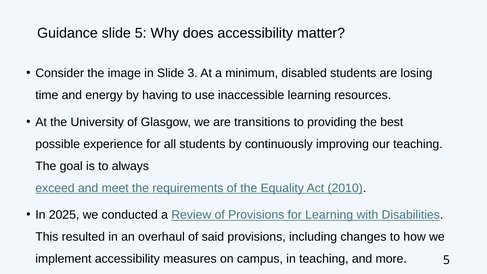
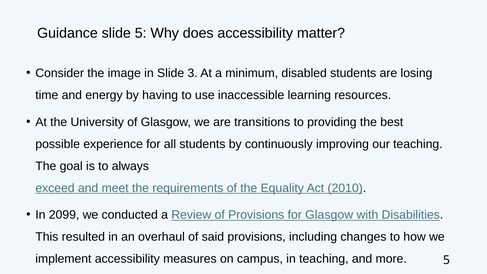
2025: 2025 -> 2099 (64, 215)
for Learning: Learning -> Glasgow (329, 215)
